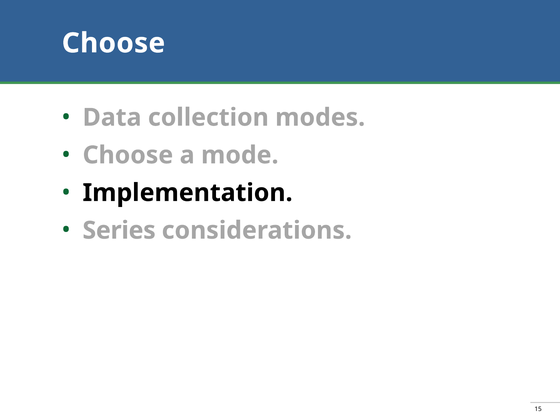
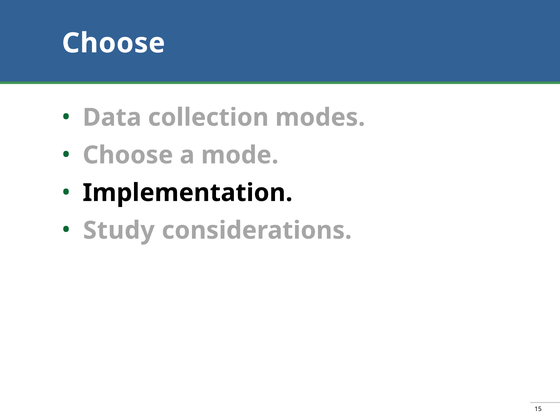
Series: Series -> Study (119, 230)
